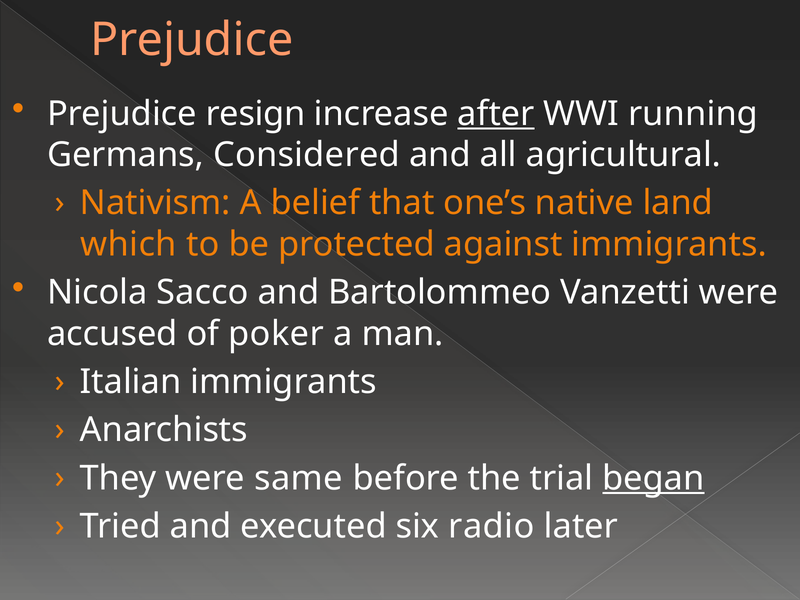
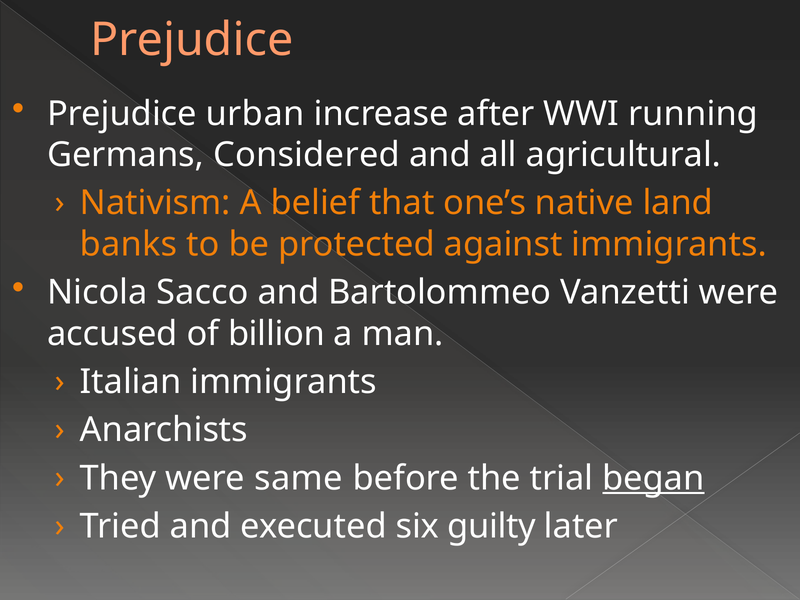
resign: resign -> urban (255, 114)
after underline: present -> none (496, 114)
which: which -> banks (129, 244)
poker: poker -> billion (277, 334)
radio: radio -> guilty (492, 526)
